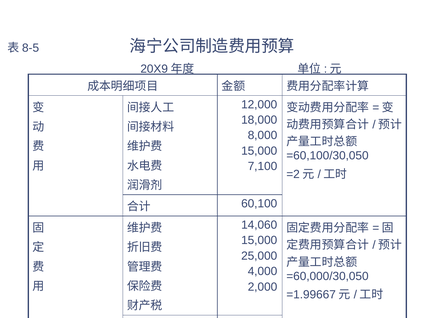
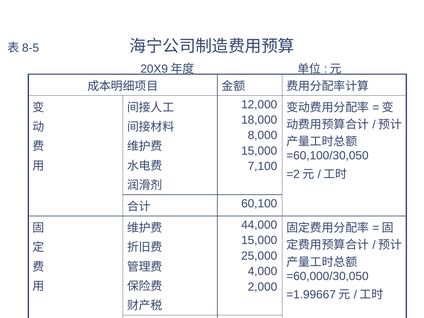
14,060: 14,060 -> 44,000 (259, 225)
